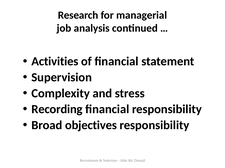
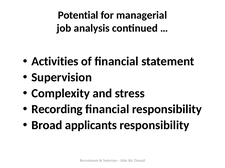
Research: Research -> Potential (78, 15)
objectives: objectives -> applicants (91, 126)
